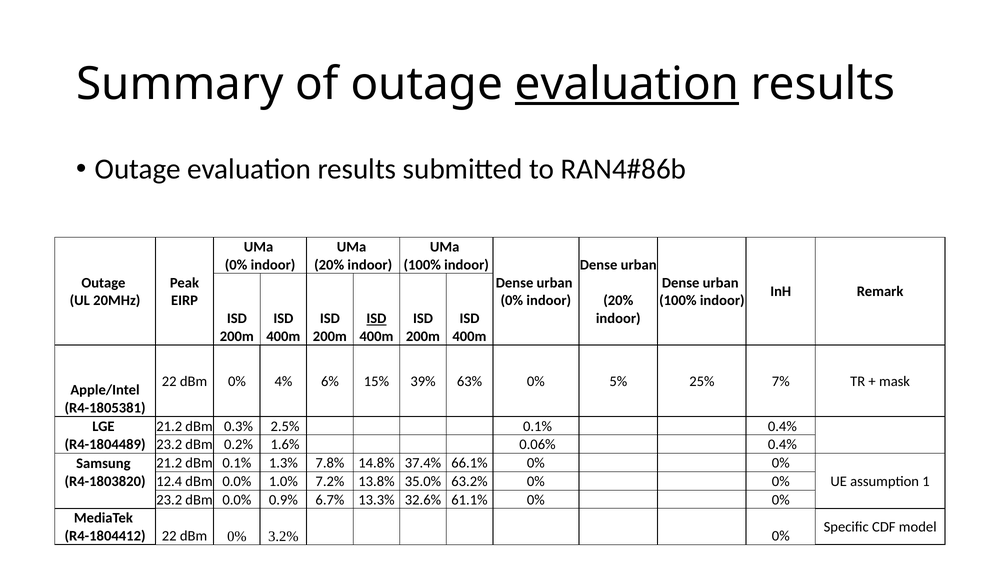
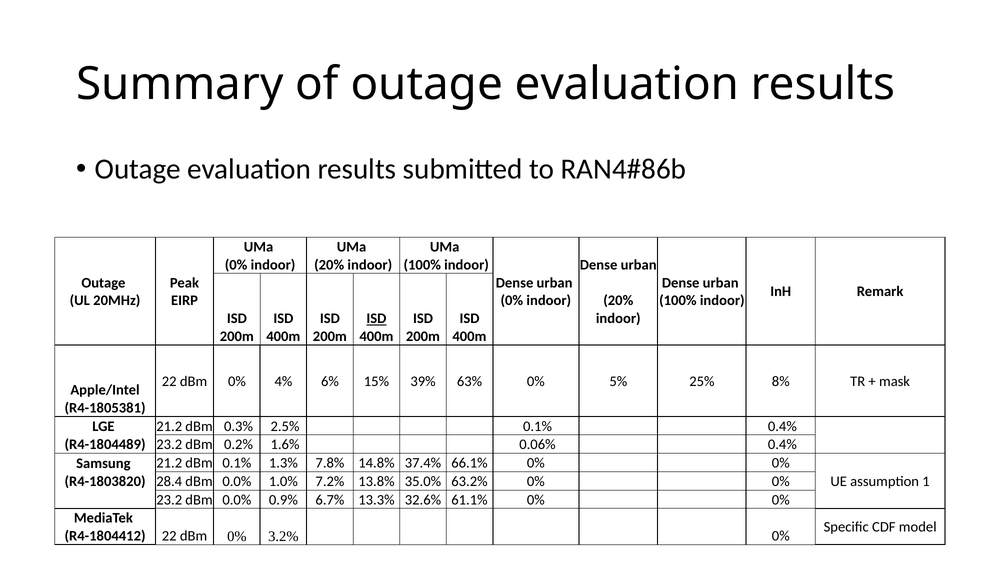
evaluation underline: present -> none (627, 84)
7%: 7% -> 8% (781, 382)
12.4: 12.4 -> 28.4 (169, 482)
